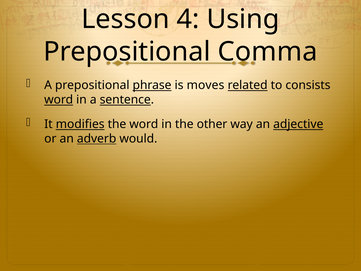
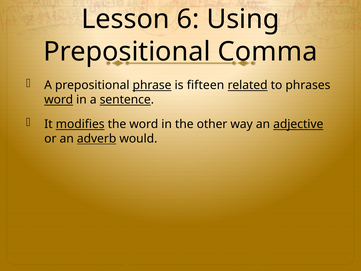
4: 4 -> 6 (188, 19)
moves: moves -> fifteen (205, 85)
consists: consists -> phrases (308, 85)
